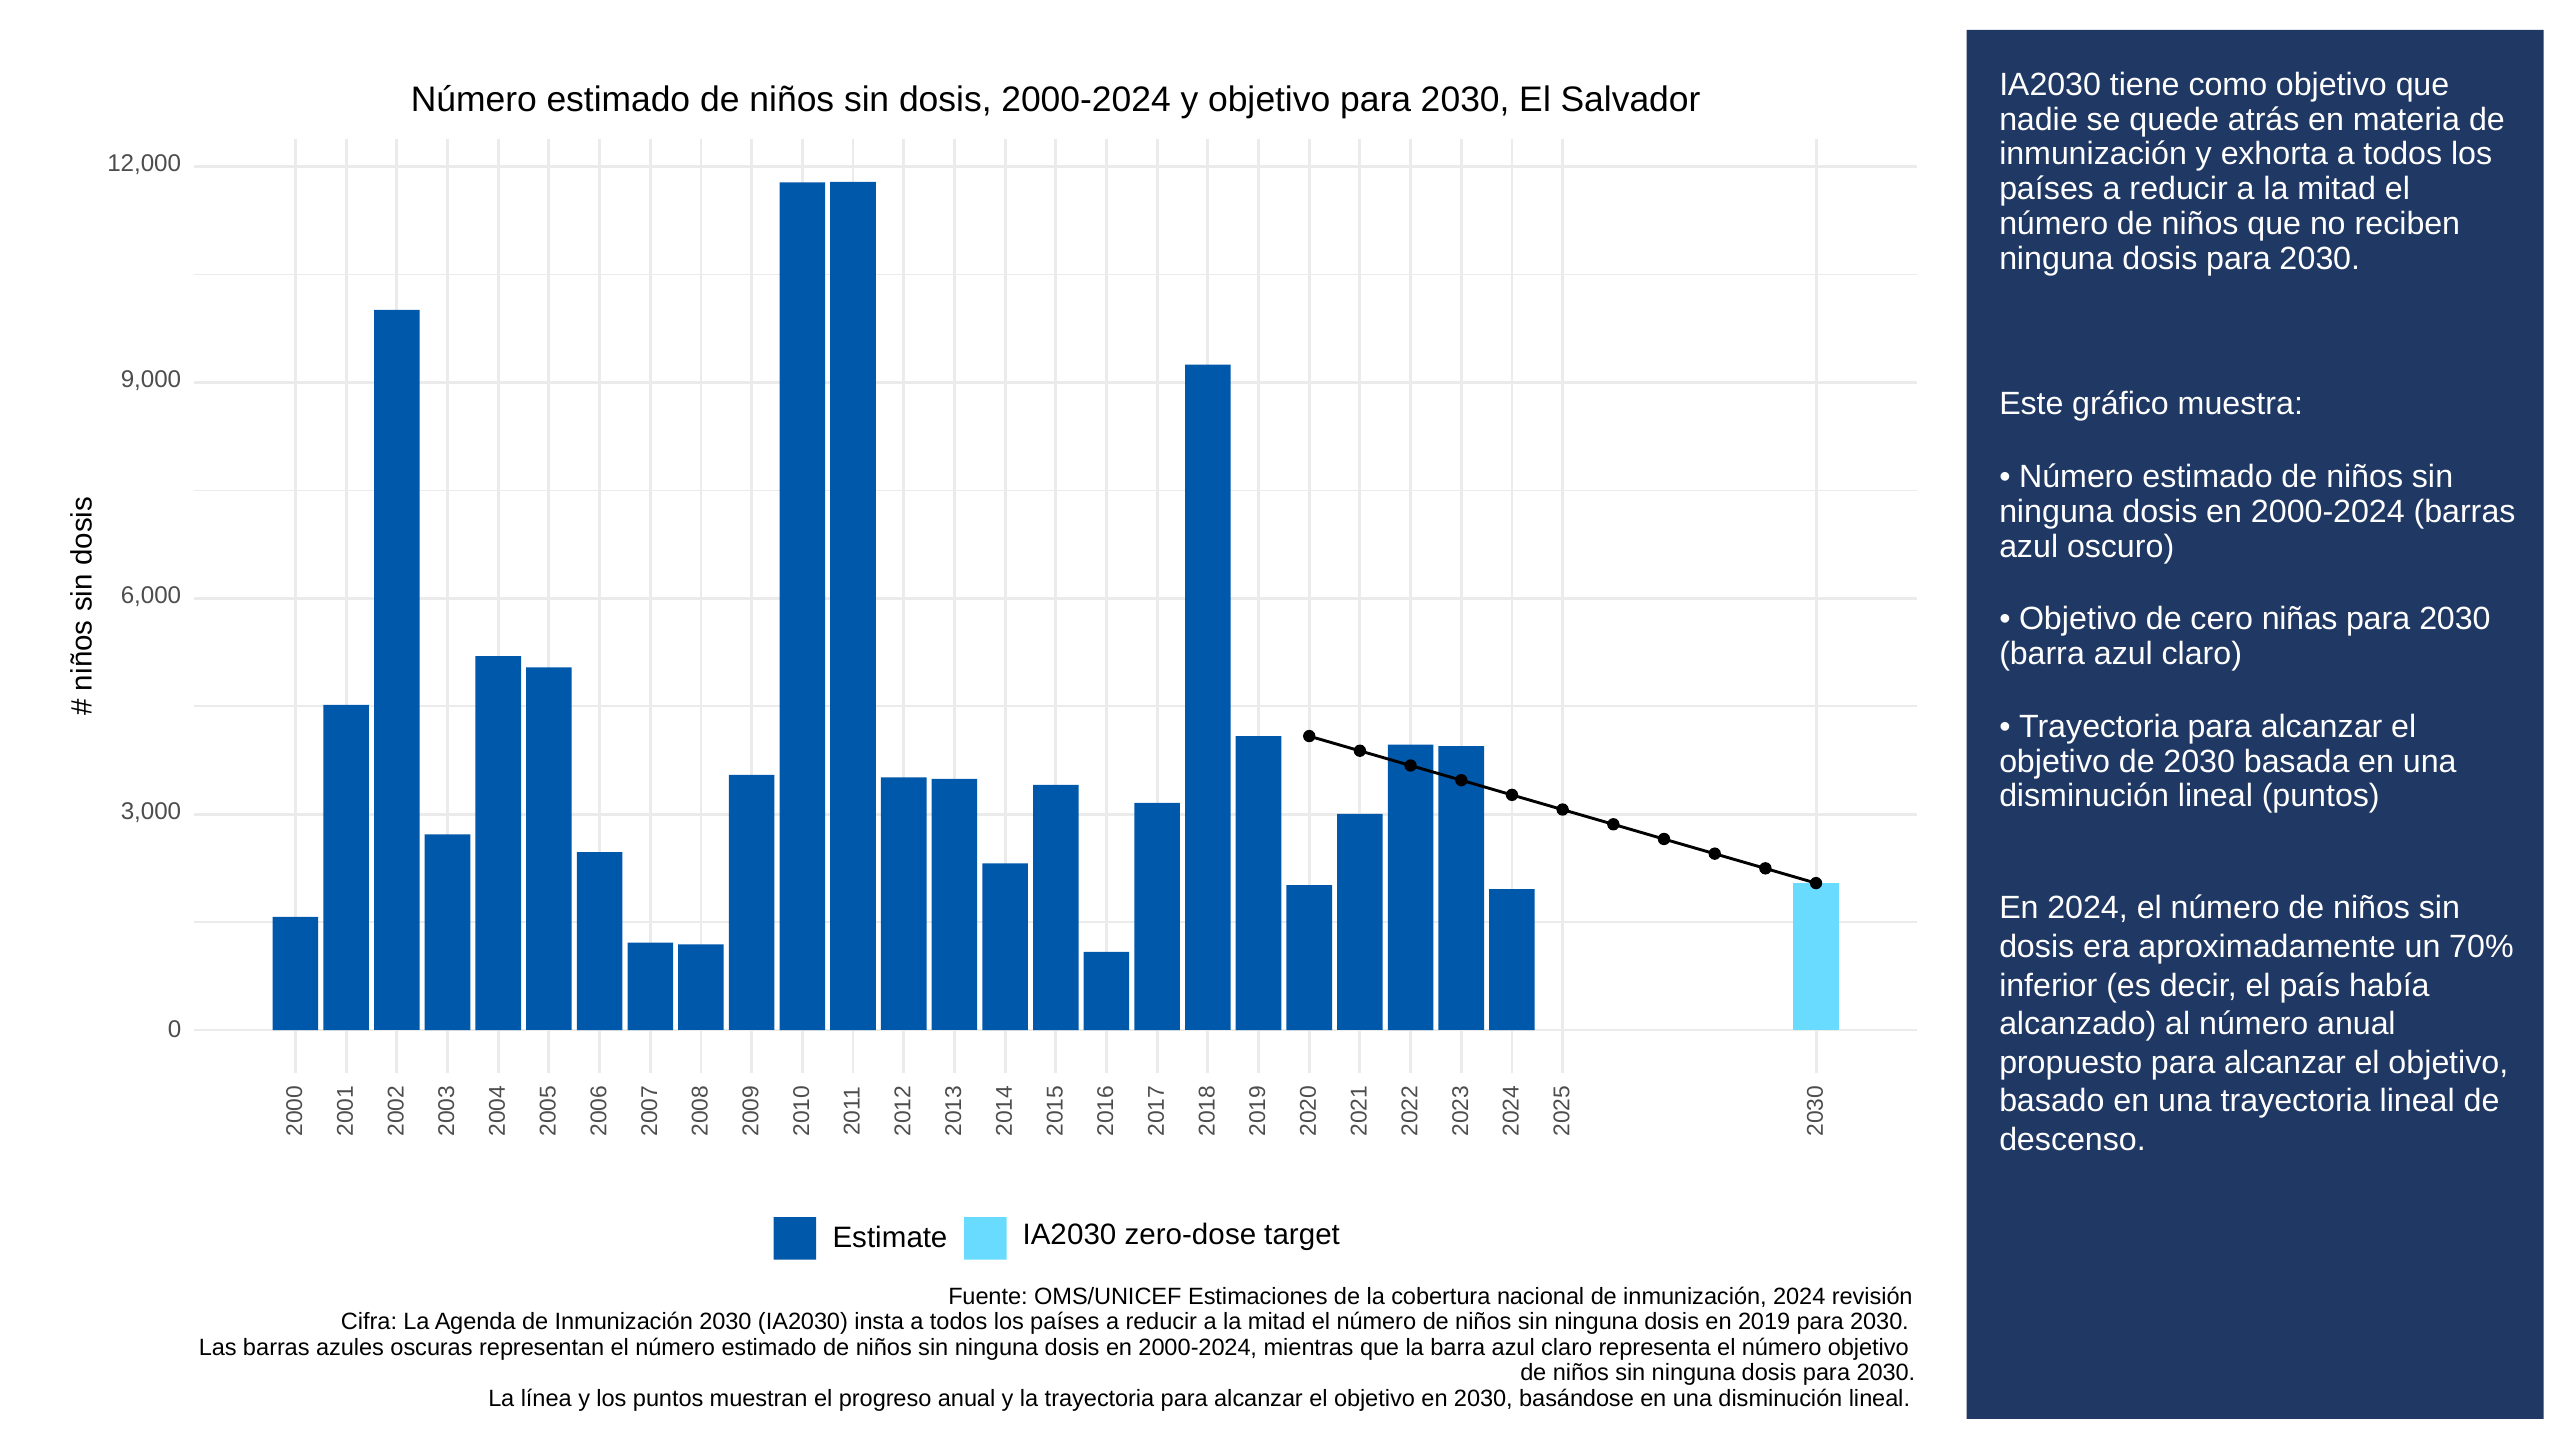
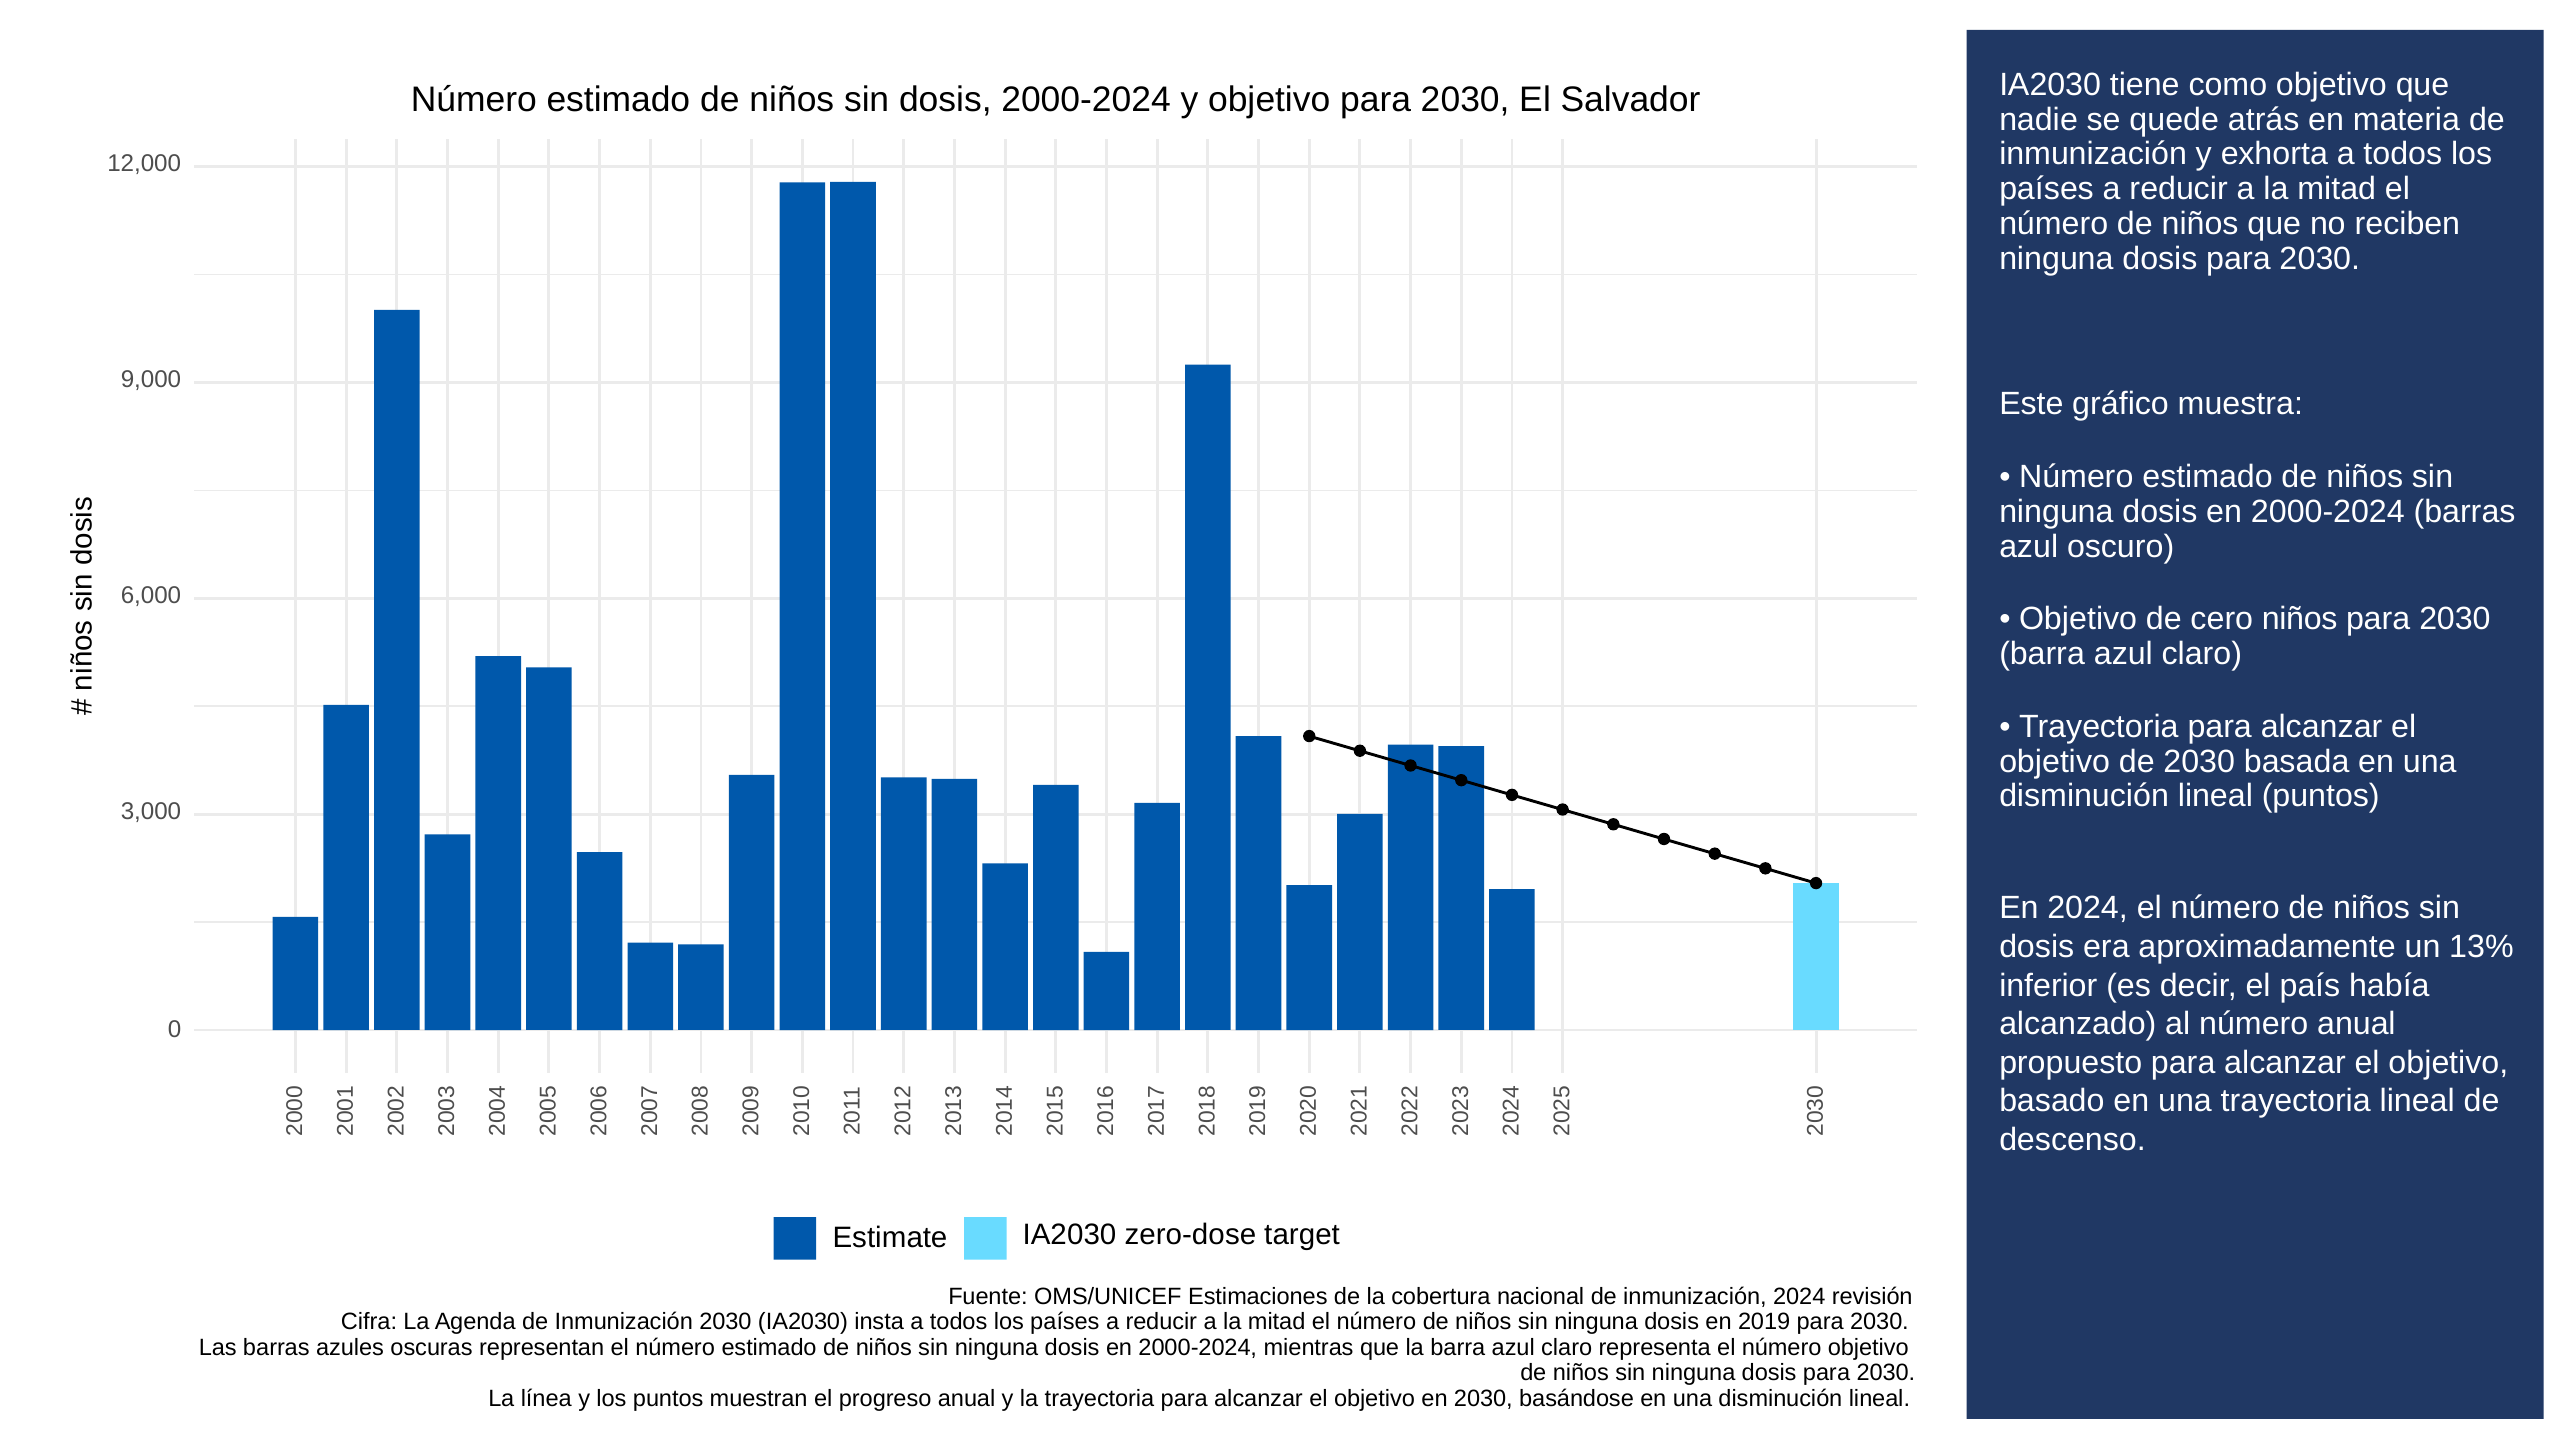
cero niñas: niñas -> niños (2300, 619)
70%: 70% -> 13% (2481, 947)
